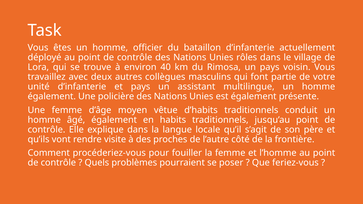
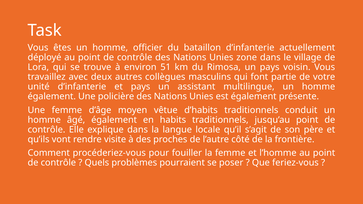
rôles: rôles -> zone (247, 57)
40: 40 -> 51 (166, 67)
